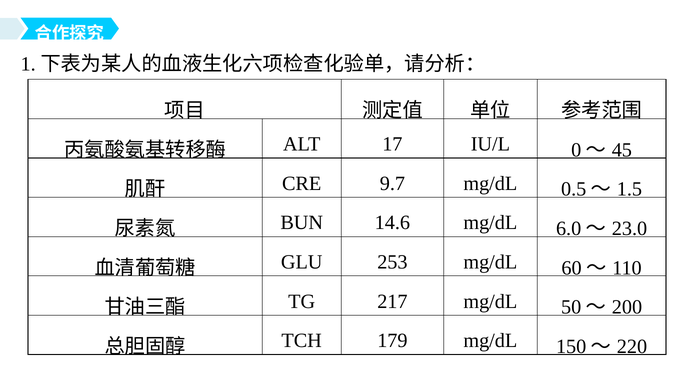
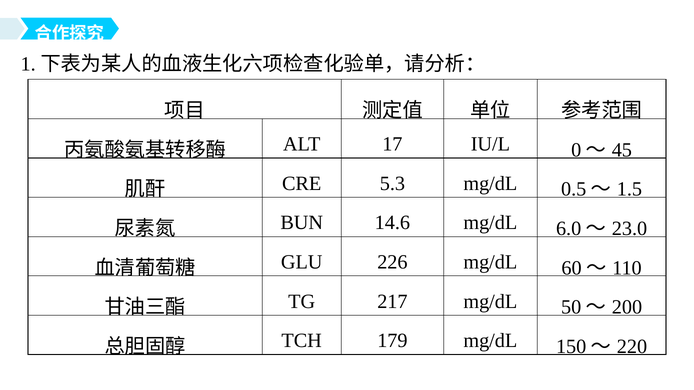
9.7: 9.7 -> 5.3 (392, 184)
253: 253 -> 226 (392, 262)
